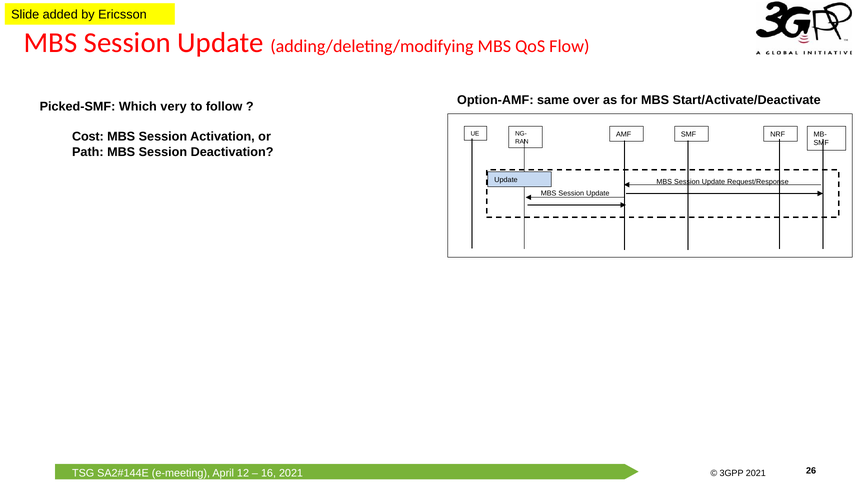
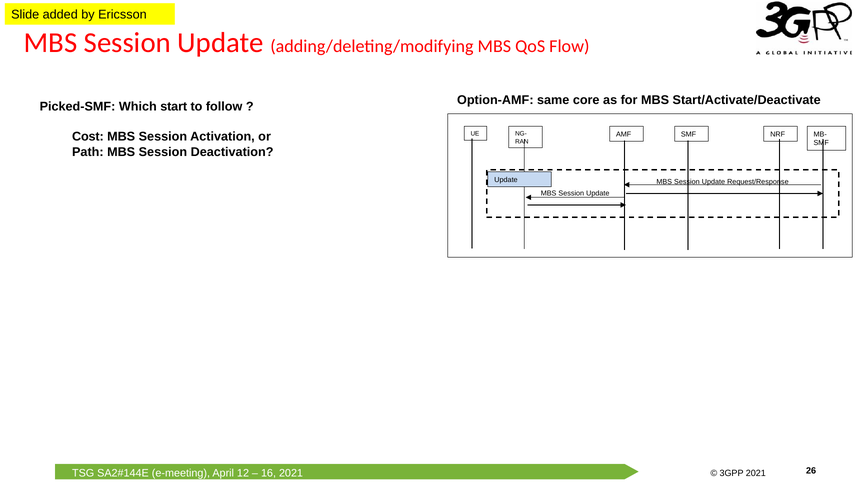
over: over -> core (586, 100)
very: very -> start (174, 106)
